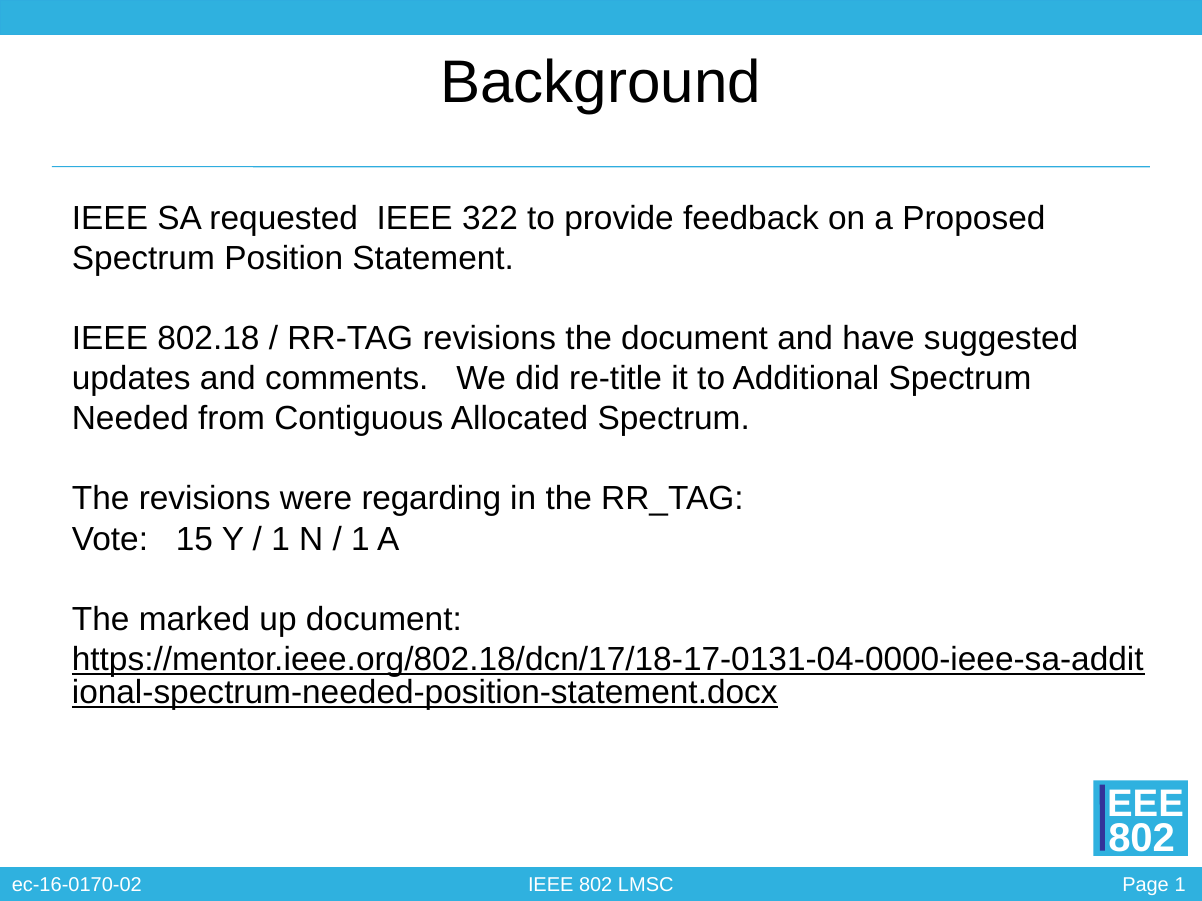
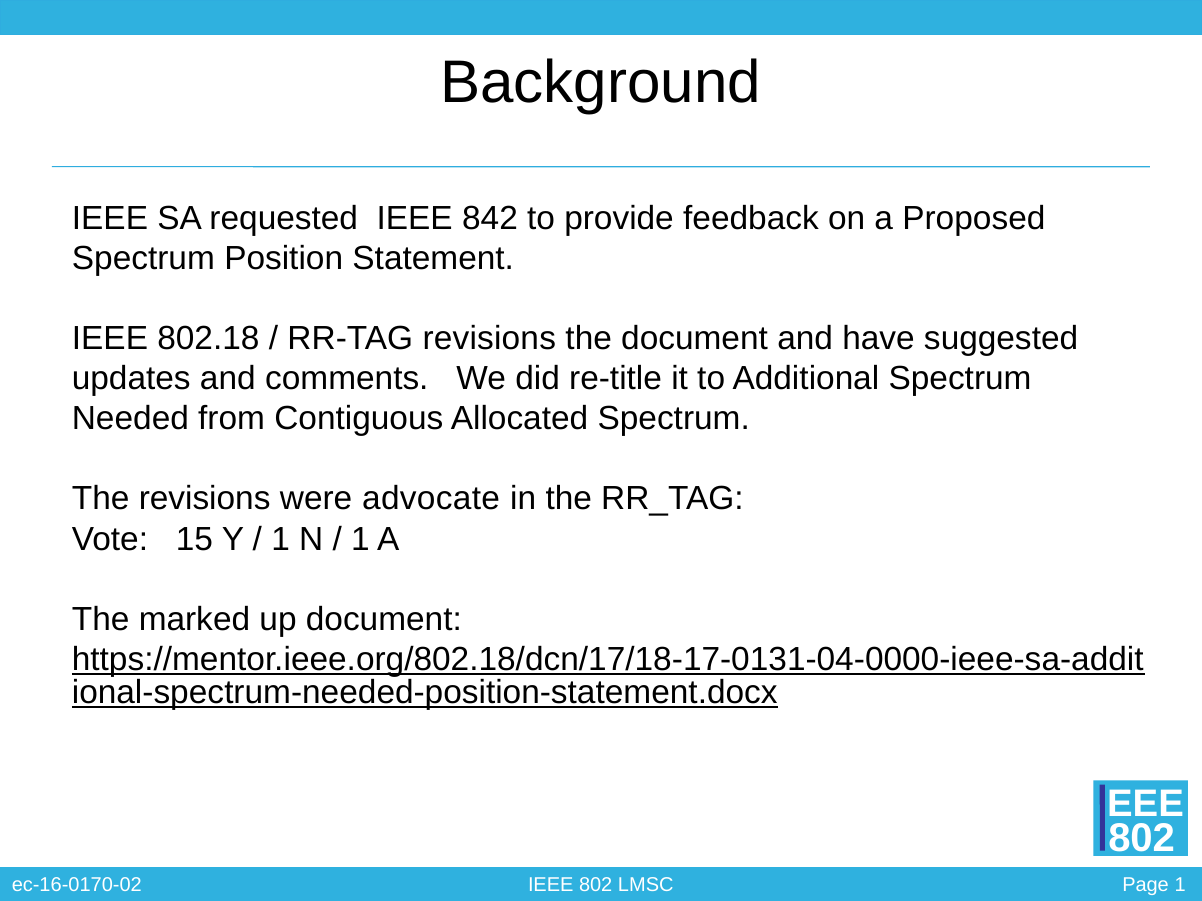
322: 322 -> 842 (490, 219)
regarding: regarding -> advocate (431, 499)
